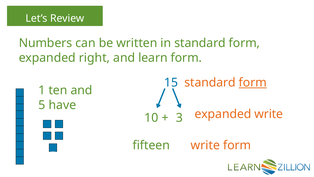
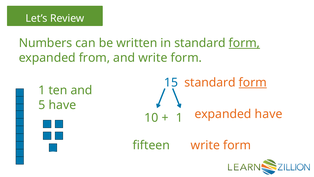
form underline: none -> present (244, 43)
right: right -> from (94, 58)
and learn: learn -> write (153, 58)
expanded write: write -> have (269, 114)
3: 3 -> 1 (179, 118)
